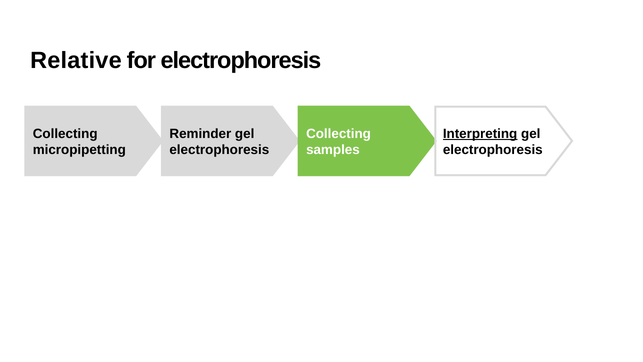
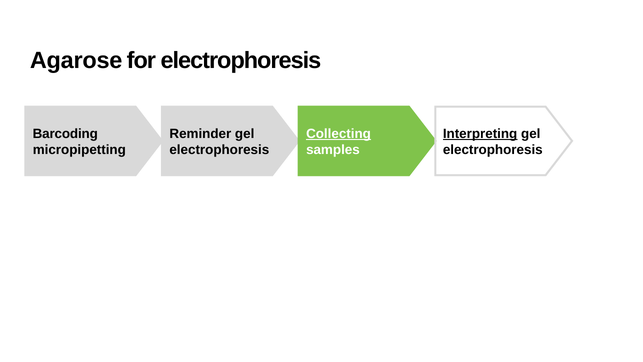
Relative: Relative -> Agarose (76, 60)
Collecting: Collecting -> Barcoding (65, 133)
Collecting underline: none -> present (339, 133)
